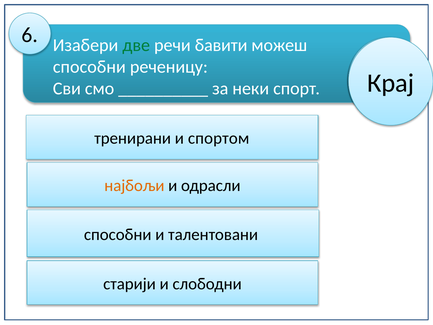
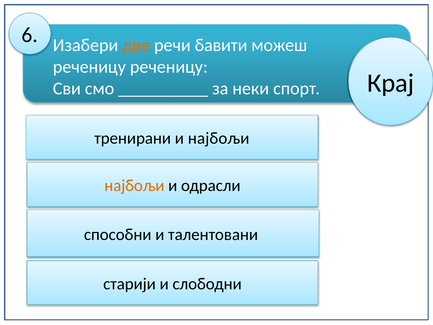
две colour: green -> orange (136, 45)
способни: способни -> реченицу (89, 67)
и спортом: спортом -> најбољи (219, 138)
